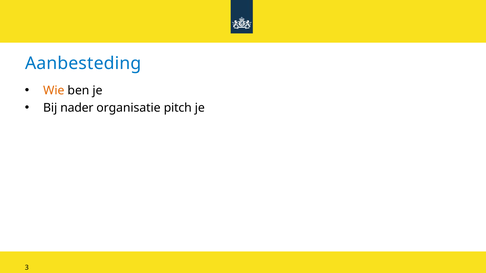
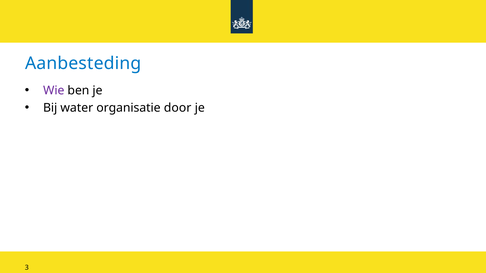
Wie colour: orange -> purple (54, 91)
nader: nader -> water (77, 108)
pitch: pitch -> door (178, 108)
